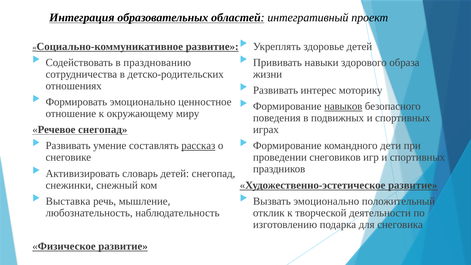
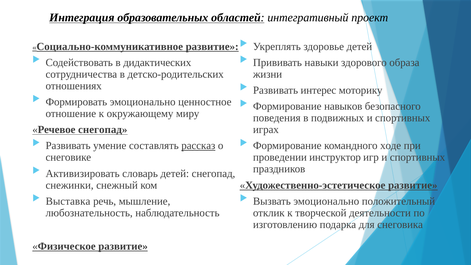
празднованию: празднованию -> дидактических (157, 63)
навыков underline: present -> none (343, 106)
дети: дети -> ходе (391, 146)
снеговиков: снеговиков -> инструктор (335, 157)
